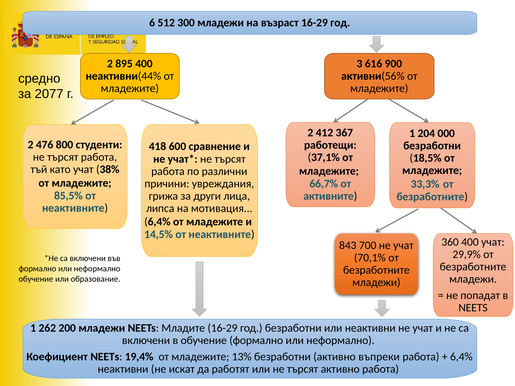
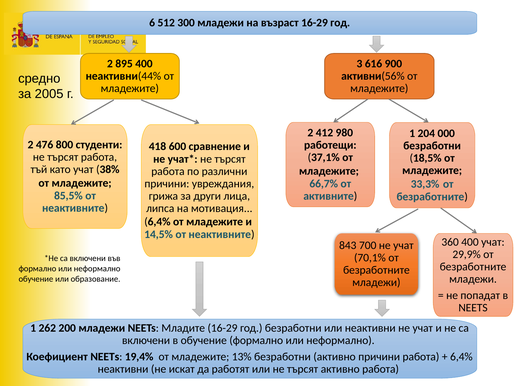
2077: 2077 -> 2005 (49, 94)
367: 367 -> 980 (344, 133)
активно въпреки: въпреки -> причини (379, 357)
